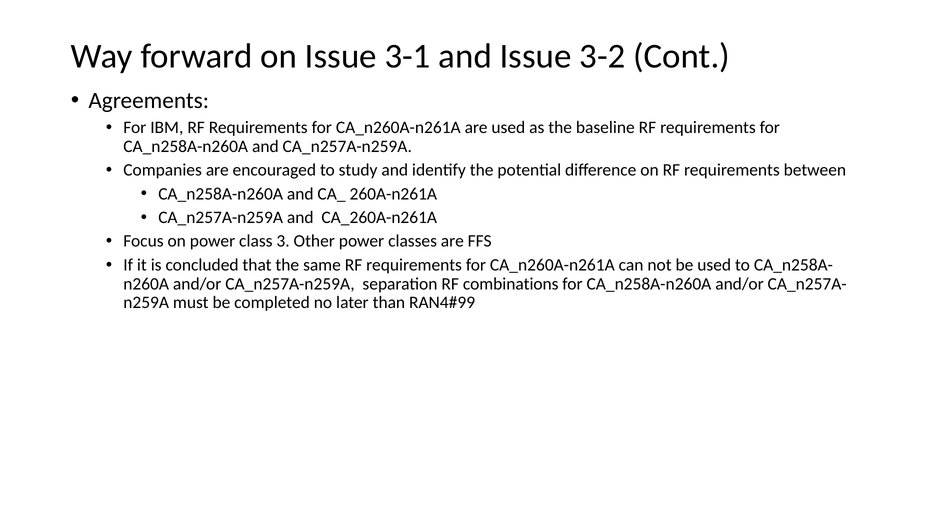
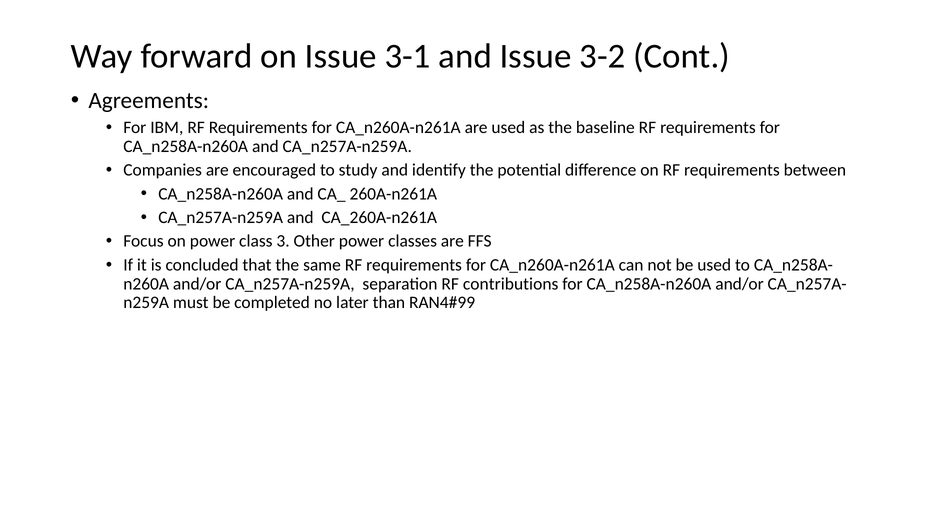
combinations: combinations -> contributions (511, 284)
